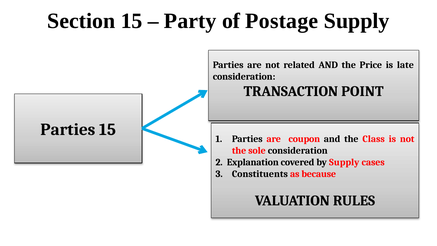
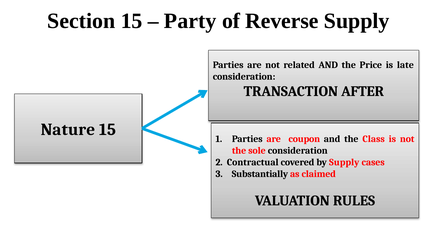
Postage: Postage -> Reverse (282, 21)
POINT: POINT -> AFTER (363, 91)
Parties: Parties -> Nature (68, 130)
Explanation: Explanation -> Contractual (253, 162)
Constituents: Constituents -> Substantially (260, 174)
because: because -> claimed (319, 174)
